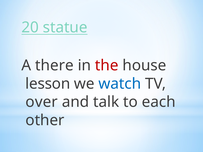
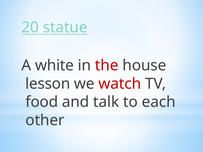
there: there -> white (54, 66)
watch colour: blue -> red (120, 84)
over: over -> food (42, 102)
